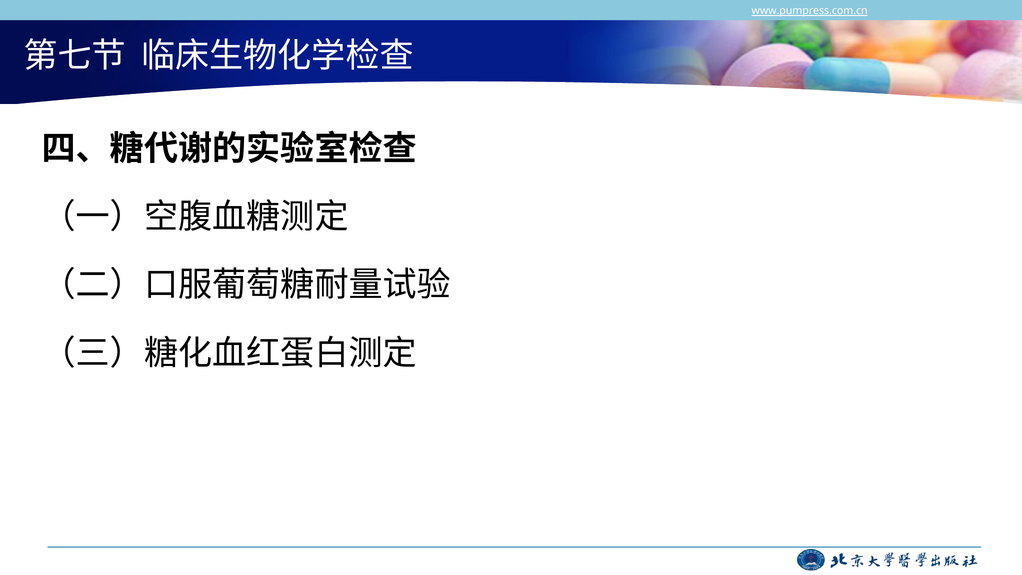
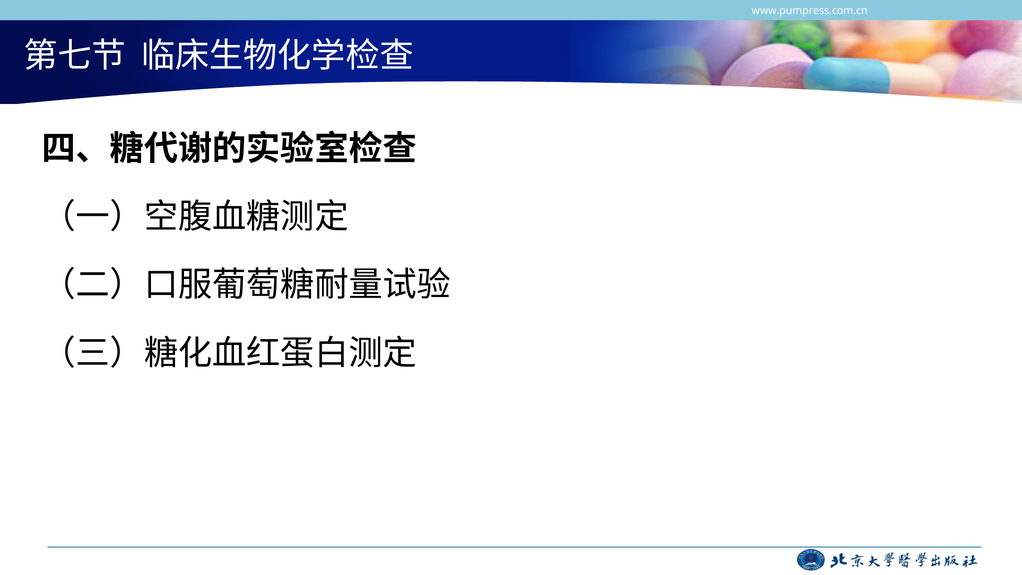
www.pumpress.com.cn underline: present -> none (810, 11)
